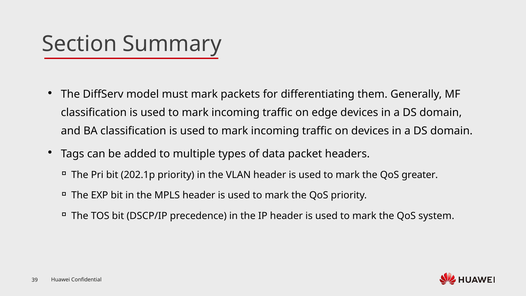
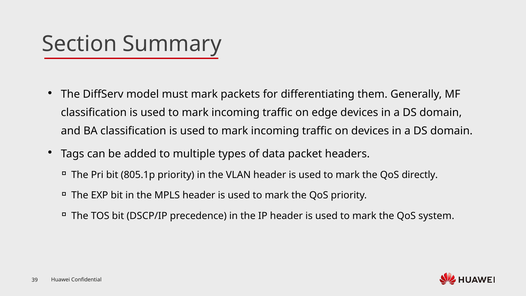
202.1p: 202.1p -> 805.1p (138, 175)
greater: greater -> directly (420, 175)
